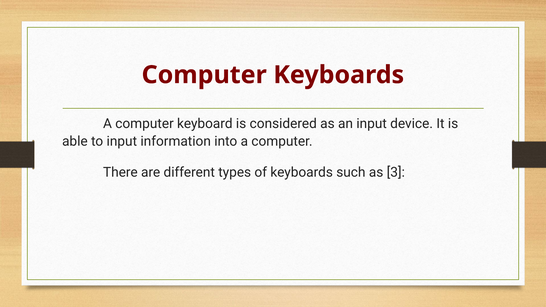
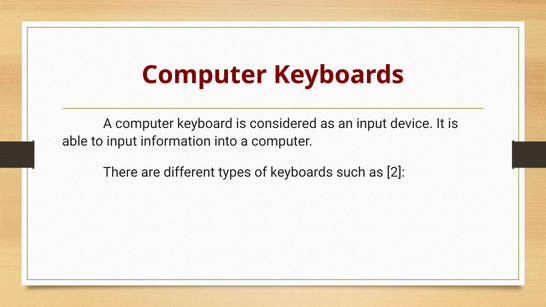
3: 3 -> 2 (396, 172)
